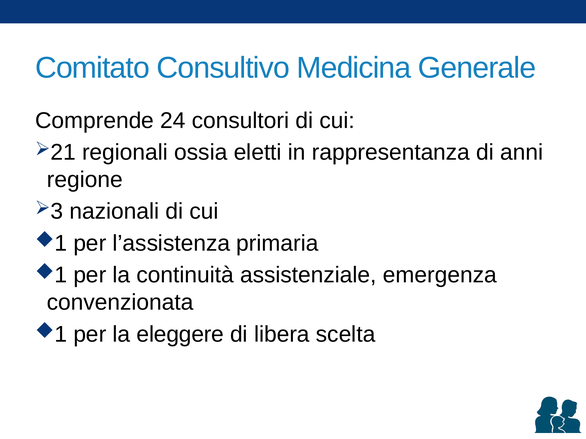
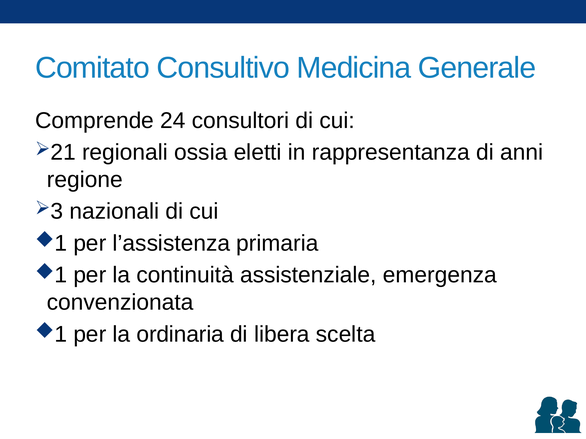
eleggere: eleggere -> ordinaria (180, 335)
